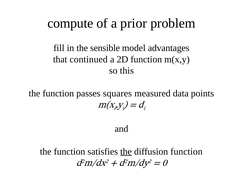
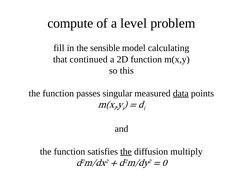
prior: prior -> level (134, 23)
advantages: advantages -> calculating (169, 48)
squares: squares -> singular (117, 93)
data underline: none -> present (181, 93)
diffusion function: function -> multiply (187, 152)
